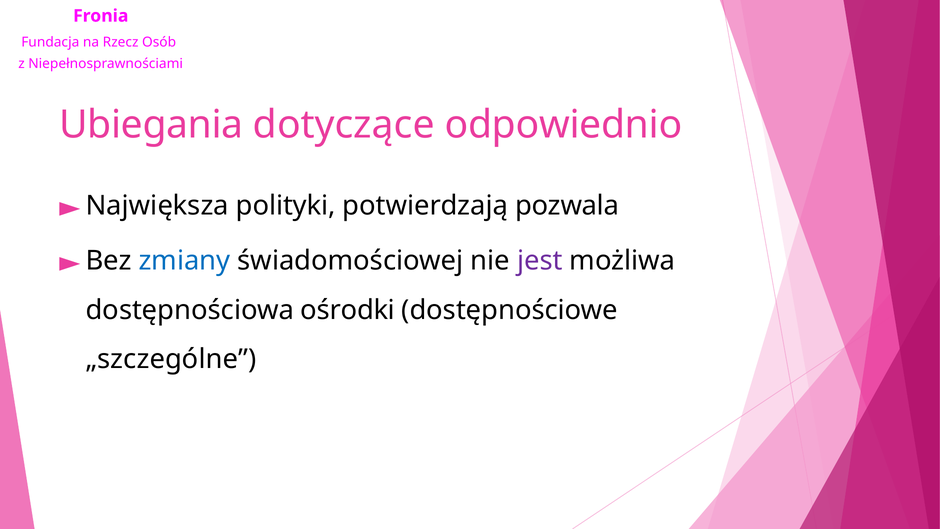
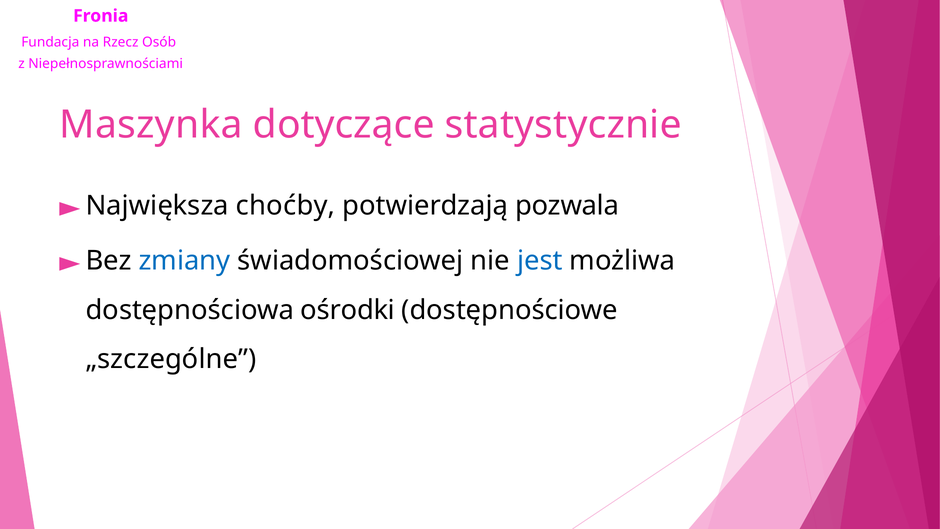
Ubiegania: Ubiegania -> Maszynka (151, 125)
odpowiednio: odpowiednio -> statystycznie (563, 125)
polityki: polityki -> choćby (286, 206)
jest colour: purple -> blue (540, 261)
